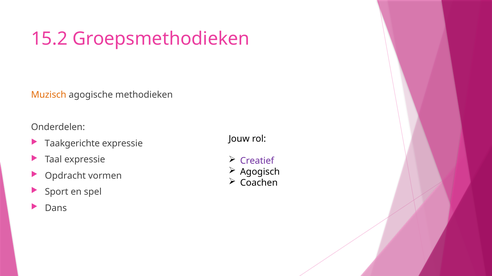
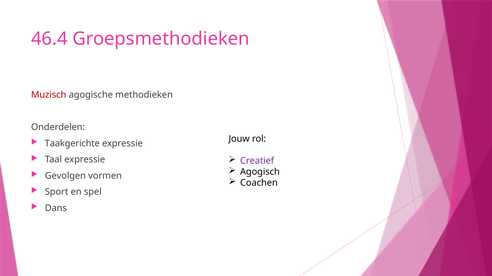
15.2: 15.2 -> 46.4 (49, 39)
Muzisch colour: orange -> red (49, 95)
Opdracht: Opdracht -> Gevolgen (65, 176)
